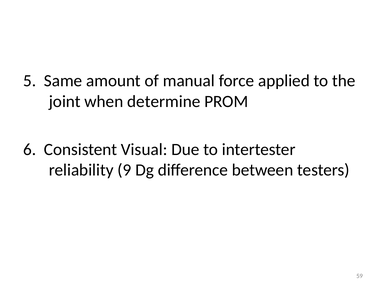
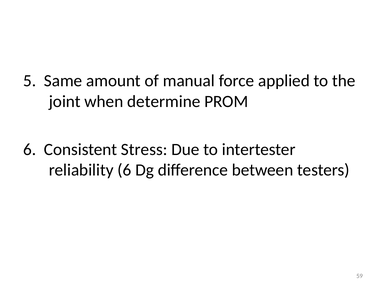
Visual: Visual -> Stress (144, 150)
reliability 9: 9 -> 6 (124, 170)
